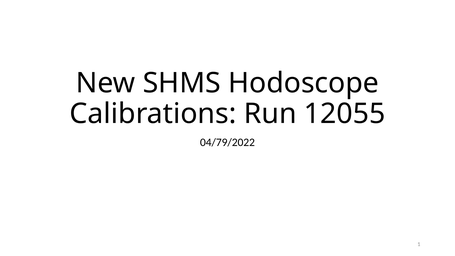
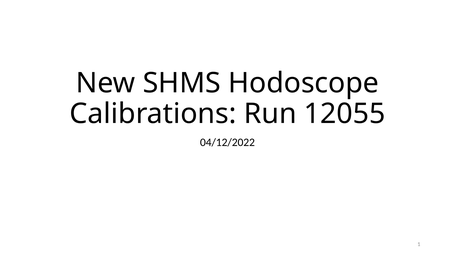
04/79/2022: 04/79/2022 -> 04/12/2022 (227, 142)
